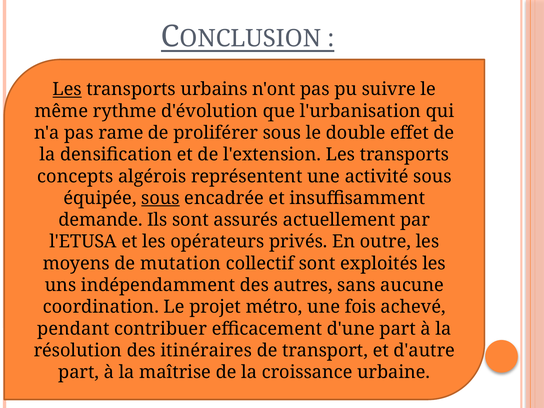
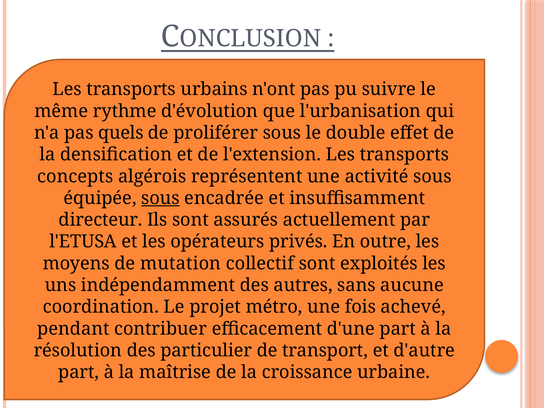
Les underline: present -> none (67, 89)
rame: rame -> quels (121, 133)
demande: demande -> directeur (101, 220)
itinéraires: itinéraires -> particulier (206, 350)
